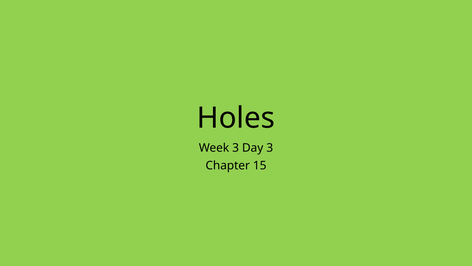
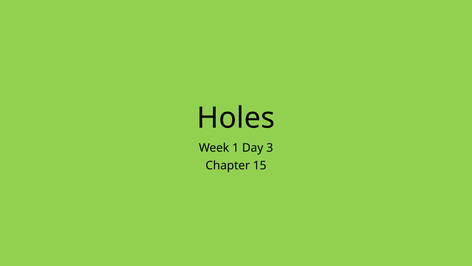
Week 3: 3 -> 1 (236, 148)
